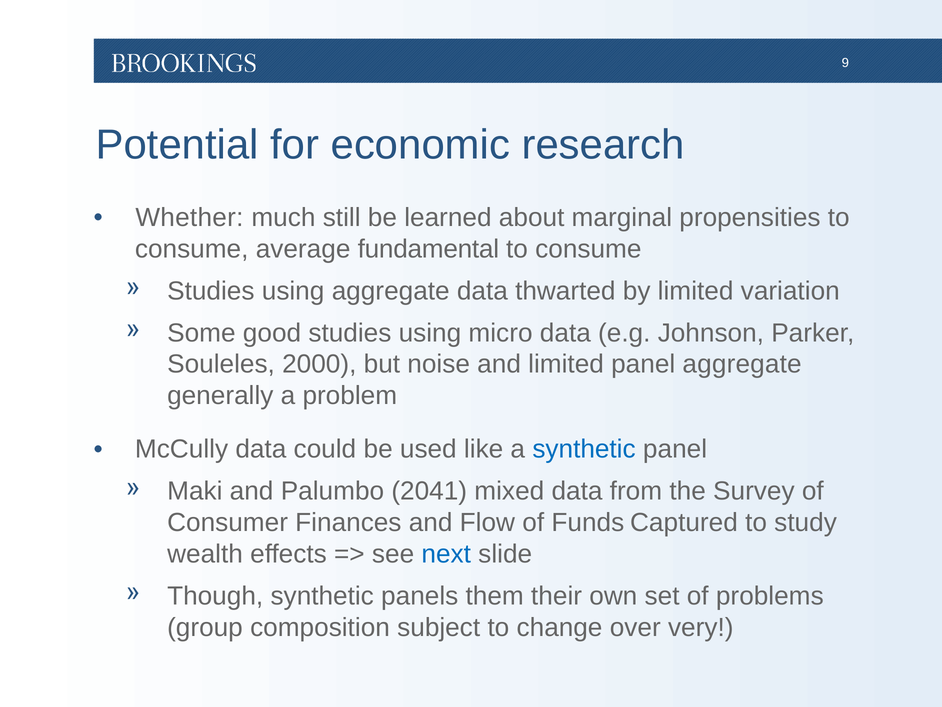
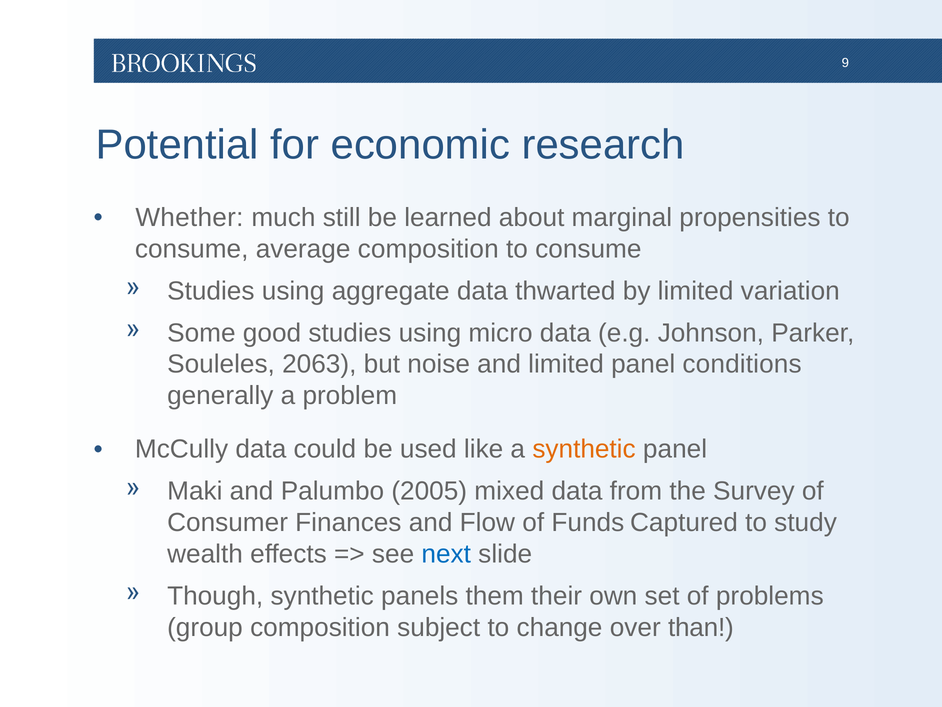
average fundamental: fundamental -> composition (428, 249)
2000: 2000 -> 2063 (319, 364)
panel aggregate: aggregate -> conditions (742, 364)
synthetic colour: blue -> orange (584, 449)
2041: 2041 -> 2005 (429, 491)
very: very -> than (701, 627)
